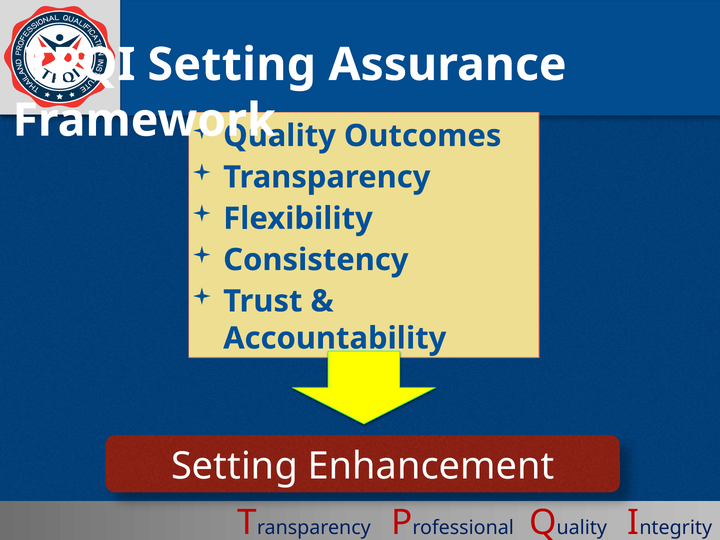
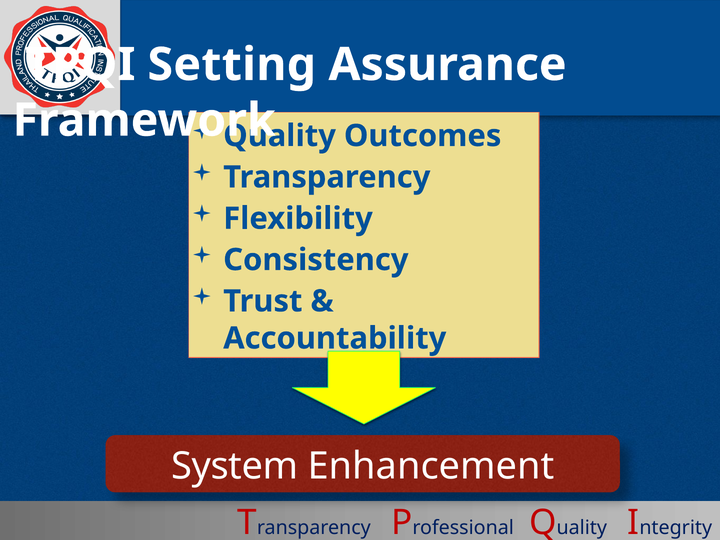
Setting: Setting -> System (235, 466)
